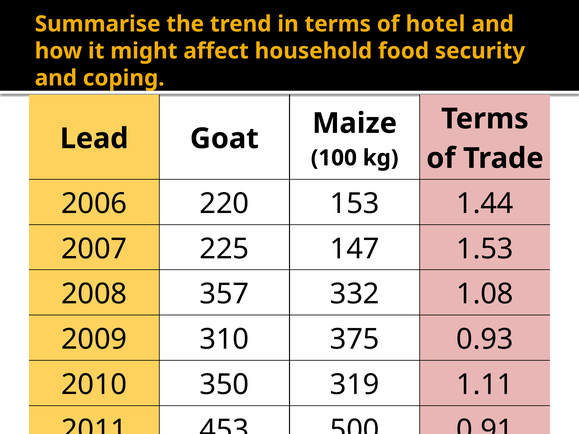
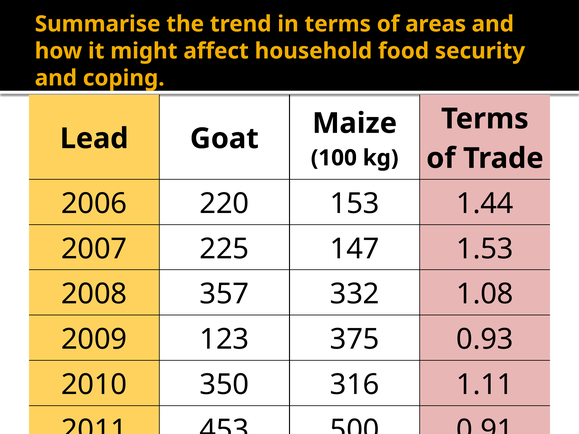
hotel: hotel -> areas (436, 24)
310: 310 -> 123 (224, 340)
319: 319 -> 316 (355, 385)
